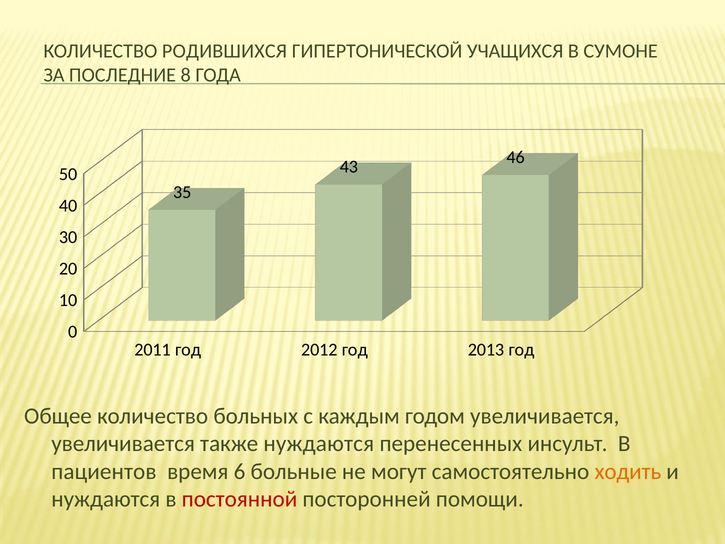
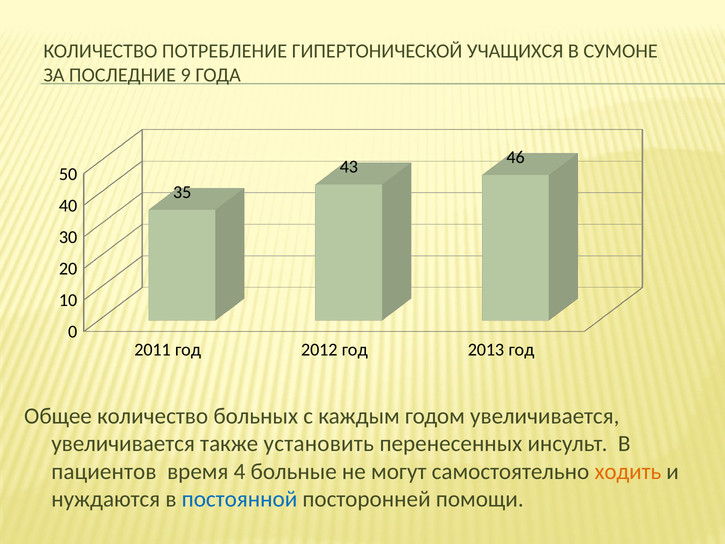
РОДИВШИХСЯ: РОДИВШИХСЯ -> ПОТРЕБЛЕНИЕ (225, 51)
8: 8 -> 9 (186, 75)
также нуждаются: нуждаются -> установить (319, 444)
6: 6 -> 4 (239, 471)
постоянной colour: red -> blue (239, 499)
